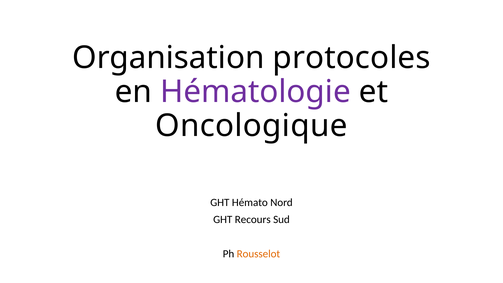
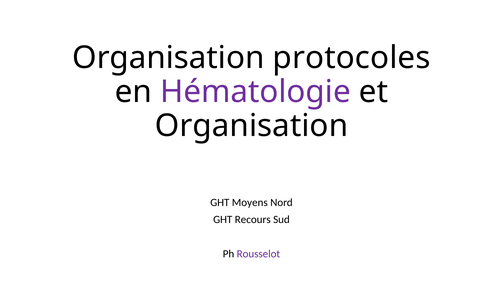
Oncologique: Oncologique -> Organisation (251, 126)
Hémato: Hémato -> Moyens (250, 202)
Rousselot colour: orange -> purple (258, 254)
